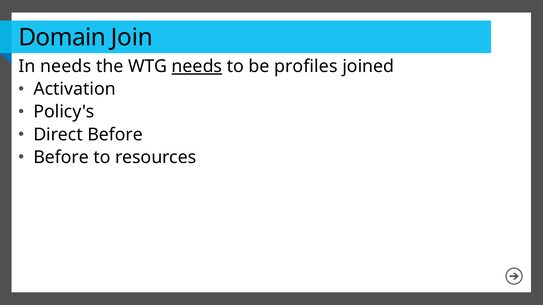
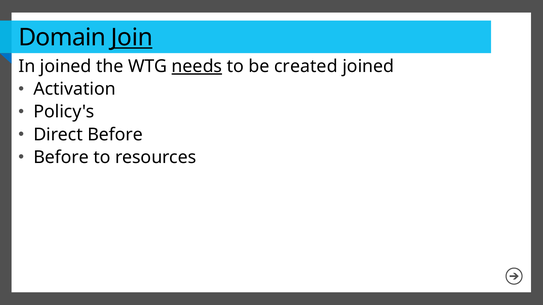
Join underline: none -> present (132, 38)
In needs: needs -> joined (66, 66)
profiles: profiles -> created (306, 66)
